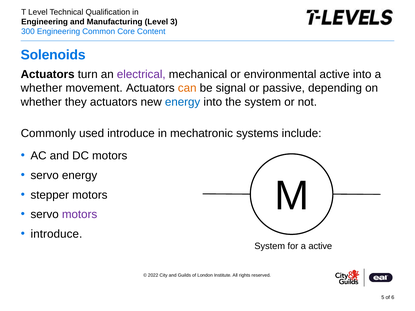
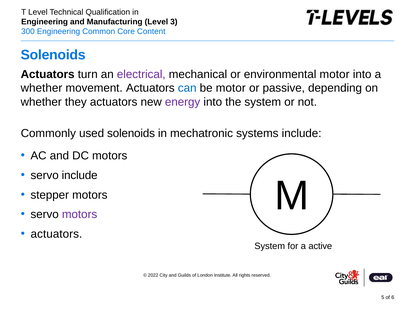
environmental active: active -> motor (335, 74)
can colour: orange -> blue (187, 88)
be signal: signal -> motor (231, 88)
energy colour: blue -> purple (183, 102)
used introduce: introduce -> solenoids (131, 133)
servo energy: energy -> include (80, 175)
introduce: introduce -> actuators (56, 234)
